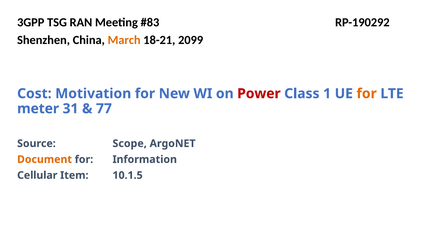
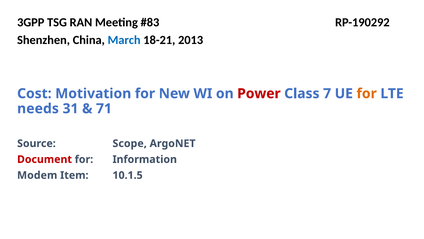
March colour: orange -> blue (124, 40)
2099: 2099 -> 2013 (191, 40)
1: 1 -> 7 (327, 93)
meter: meter -> needs (38, 108)
77: 77 -> 71 (104, 108)
Document colour: orange -> red (45, 159)
Cellular: Cellular -> Modem (37, 175)
